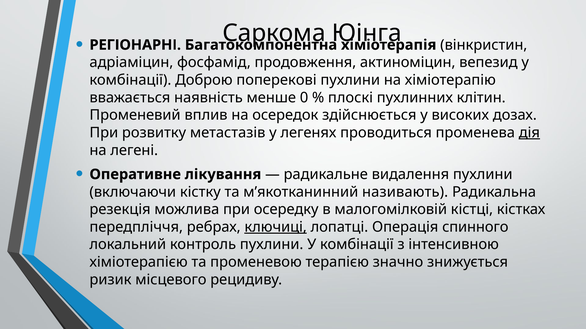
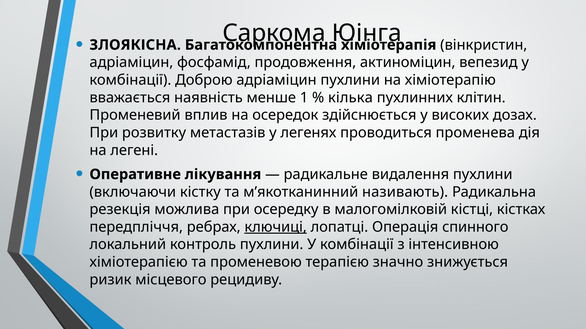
РЕГІОНАРНІ: РЕГІОНАРНІ -> ЗЛОЯКІСНА (135, 45)
Доброю поперекові: поперекові -> адріаміцин (277, 80)
0: 0 -> 1 (304, 98)
плоскі: плоскі -> кілька (350, 98)
дія underline: present -> none (529, 133)
